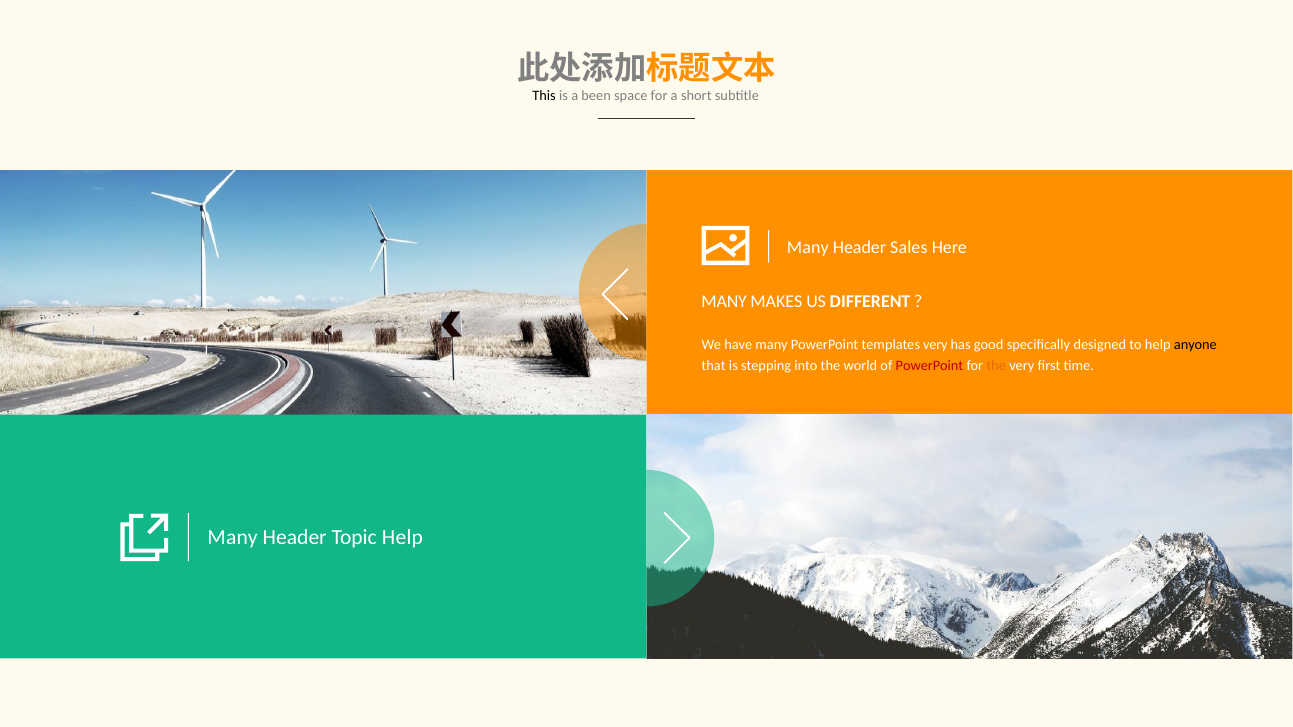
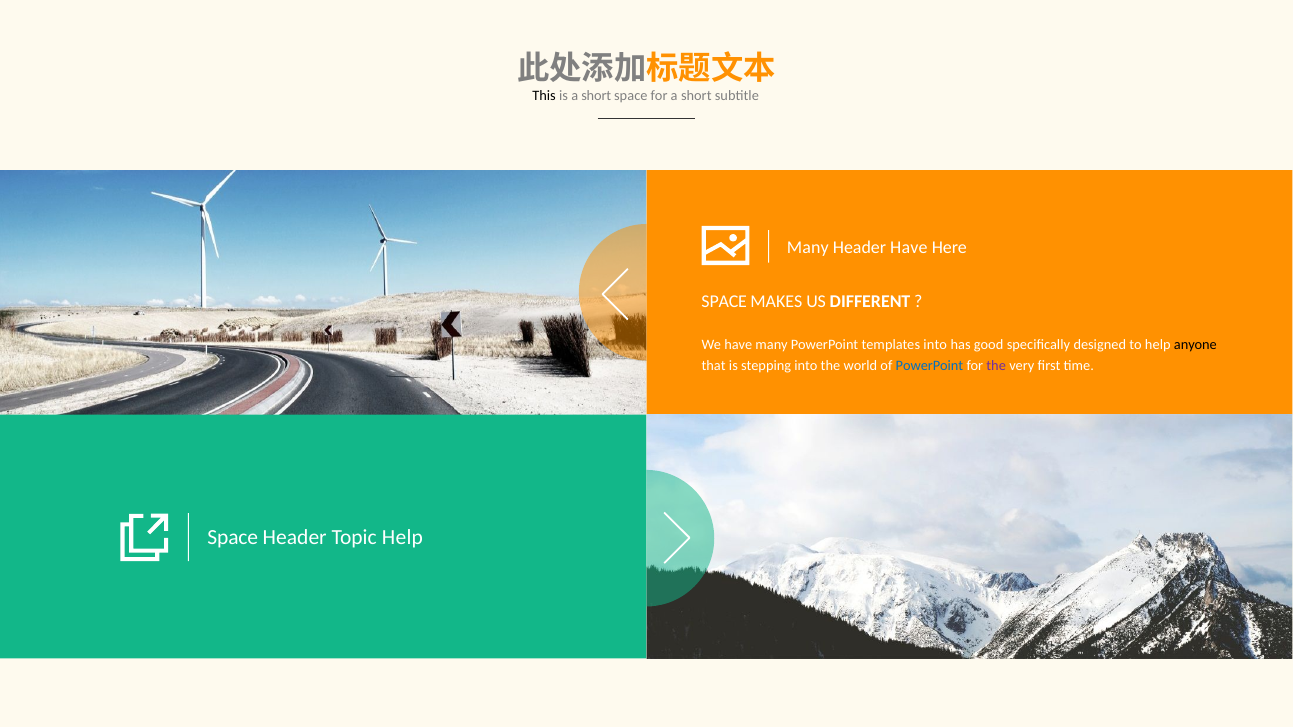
is a been: been -> short (596, 96)
Header Sales: Sales -> Have (909, 247)
MANY: MANY -> SPACE (724, 302)
templates very: very -> into (935, 345)
PowerPoint colour: red -> blue (929, 366)
the colour: orange -> purple (996, 366)
Many: Many -> Space (233, 538)
